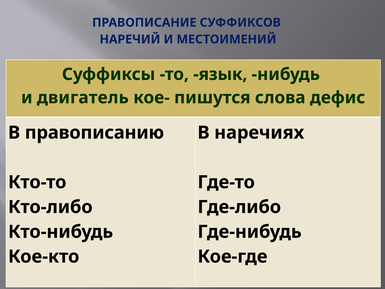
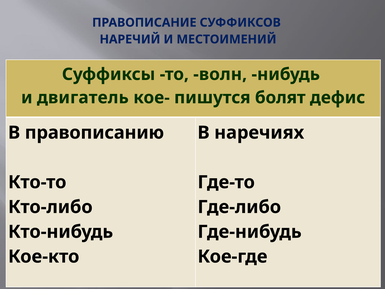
язык: язык -> волн (220, 74)
слова: слова -> болят (280, 98)
